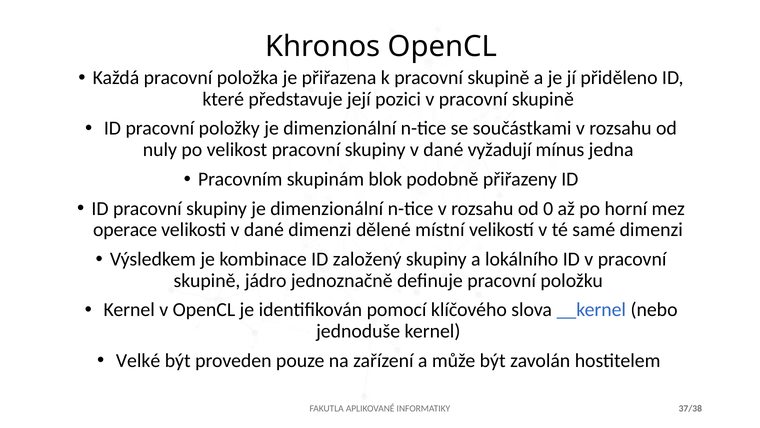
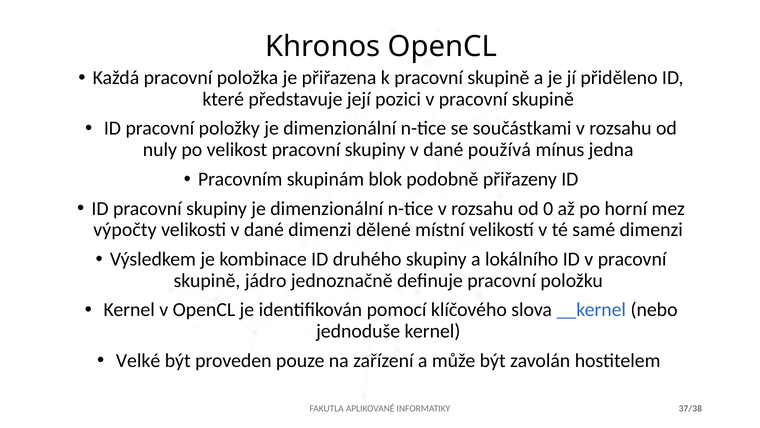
vyžadují: vyžadují -> používá (499, 150)
operace: operace -> výpočty (125, 230)
založený: založený -> druhého (367, 259)
